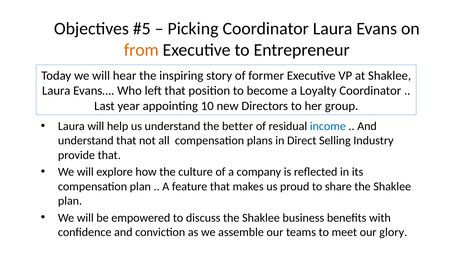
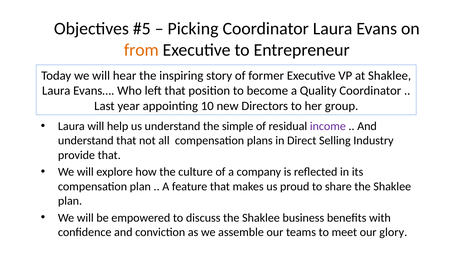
Loyalty: Loyalty -> Quality (318, 91)
better: better -> simple (238, 127)
income colour: blue -> purple (328, 127)
